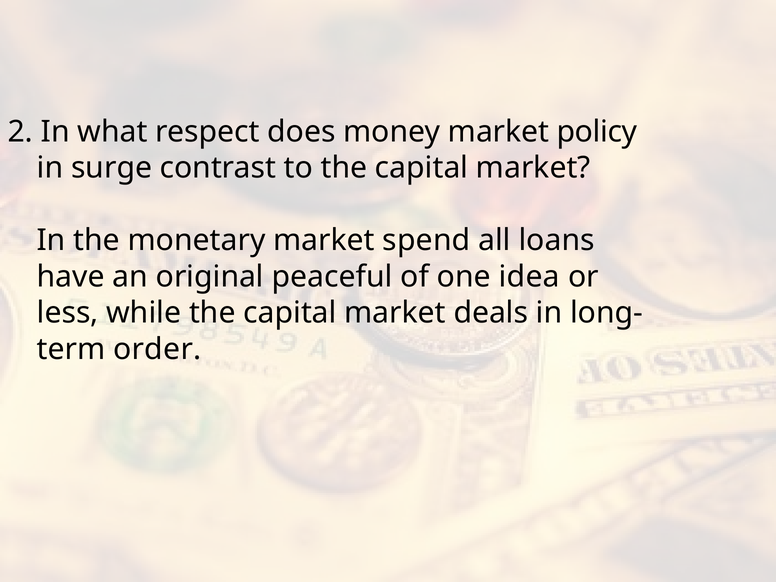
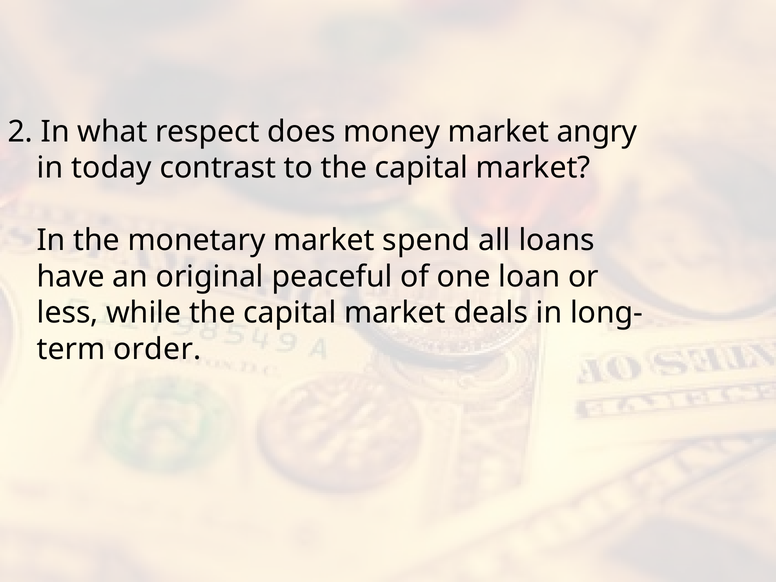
policy: policy -> angry (597, 132)
surge: surge -> today (111, 168)
idea: idea -> loan (529, 277)
